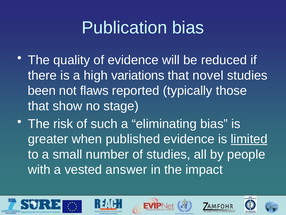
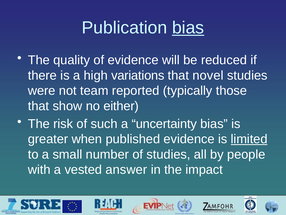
bias underline: none -> present (188, 28)
been: been -> were (42, 91)
flaws: flaws -> team (94, 91)
stage: stage -> either (121, 106)
eliminating: eliminating -> uncertainty (164, 124)
